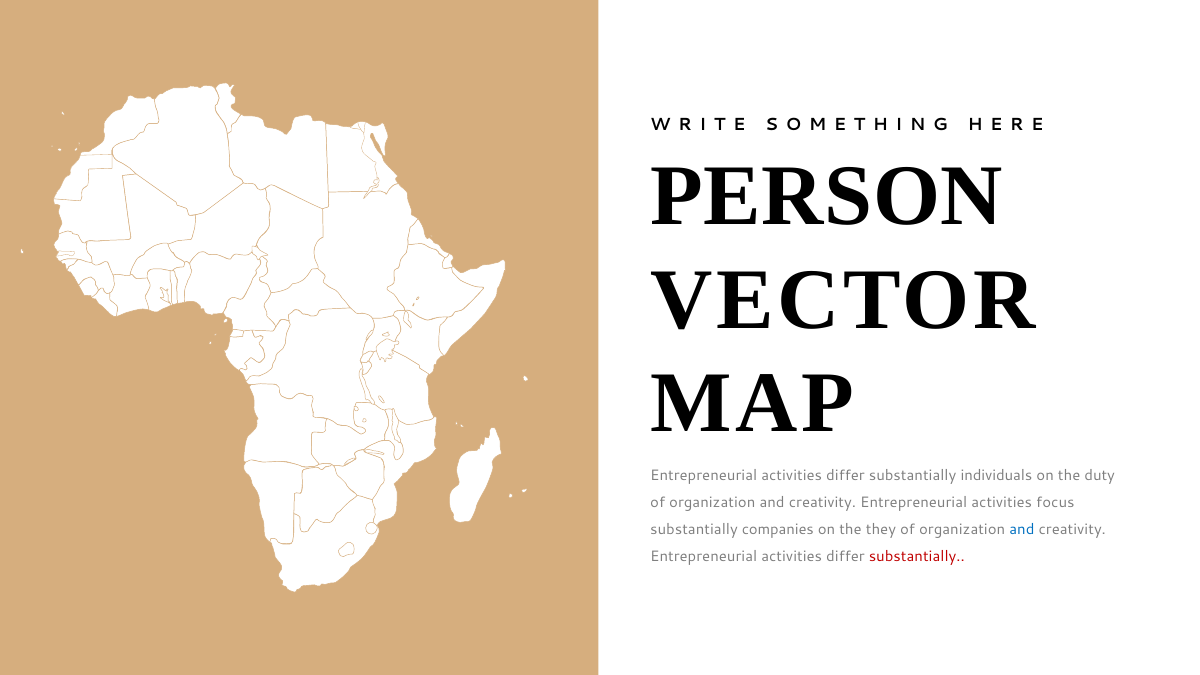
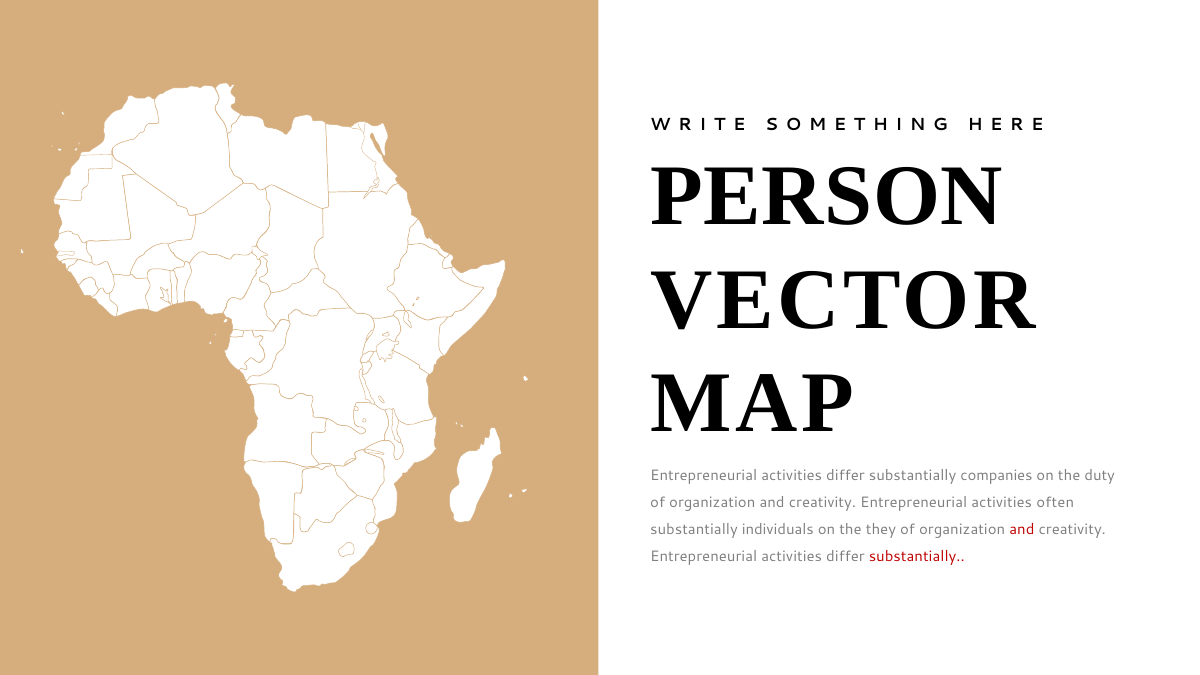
individuals: individuals -> companies (997, 476)
focus: focus -> often (1055, 503)
companies: companies -> individuals (778, 530)
and colour: blue -> red (1022, 530)
